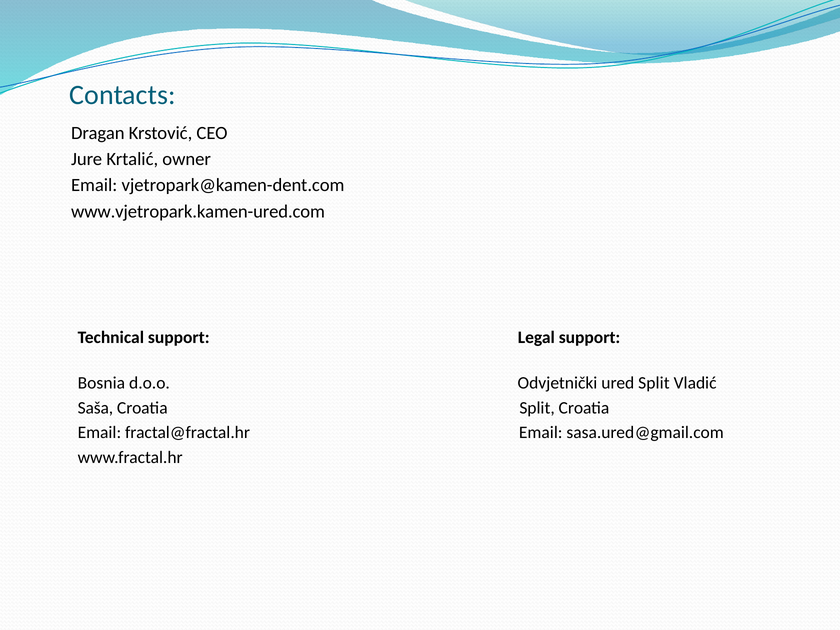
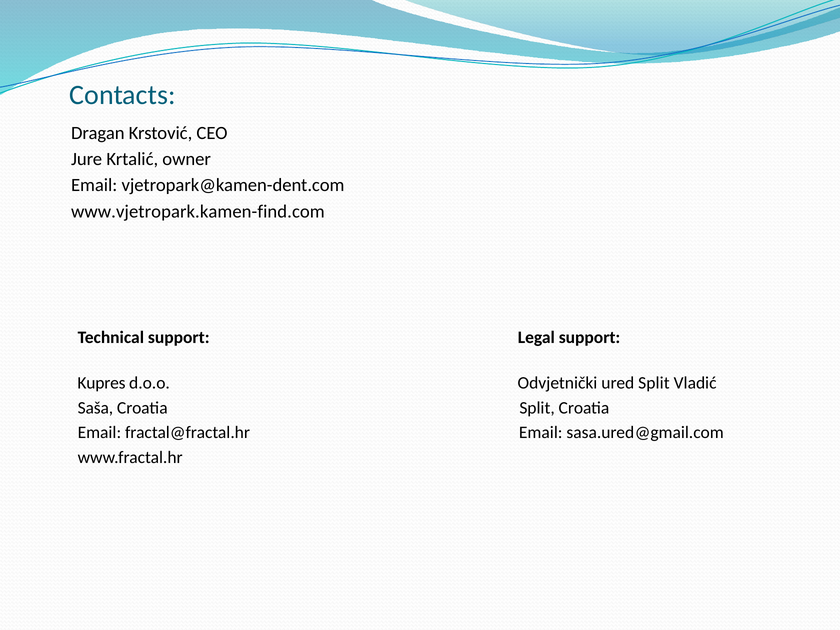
www.vjetropark.kamen-ured.com: www.vjetropark.kamen-ured.com -> www.vjetropark.kamen-find.com (198, 211)
Bosnia: Bosnia -> Kupres (101, 383)
